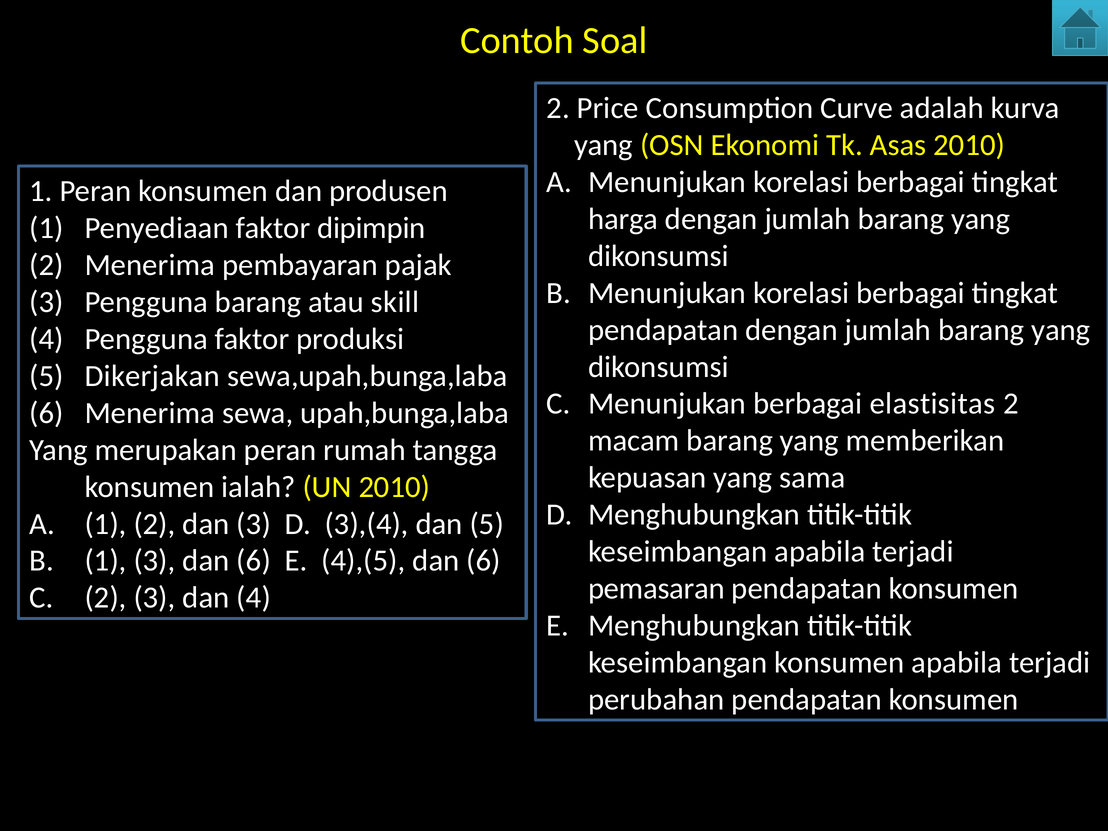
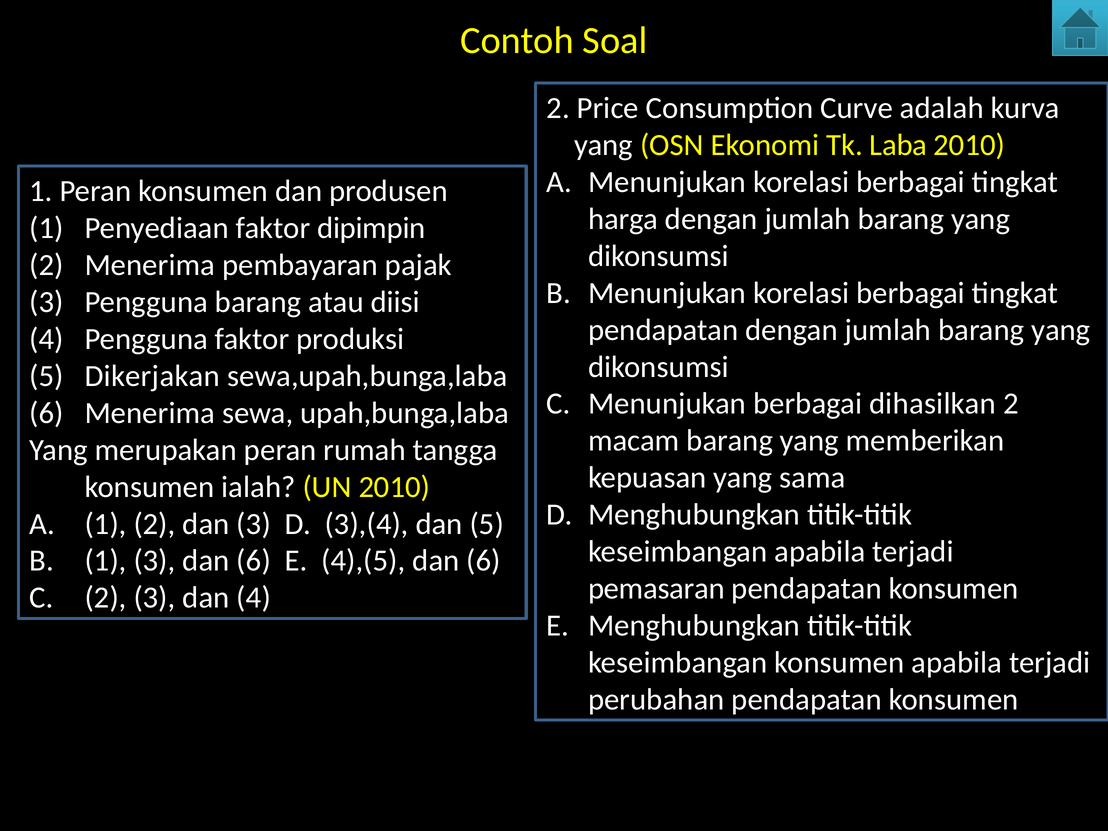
Asas: Asas -> Laba (898, 145)
skill: skill -> diisi (395, 302)
elastisitas: elastisitas -> dihasilkan (933, 404)
